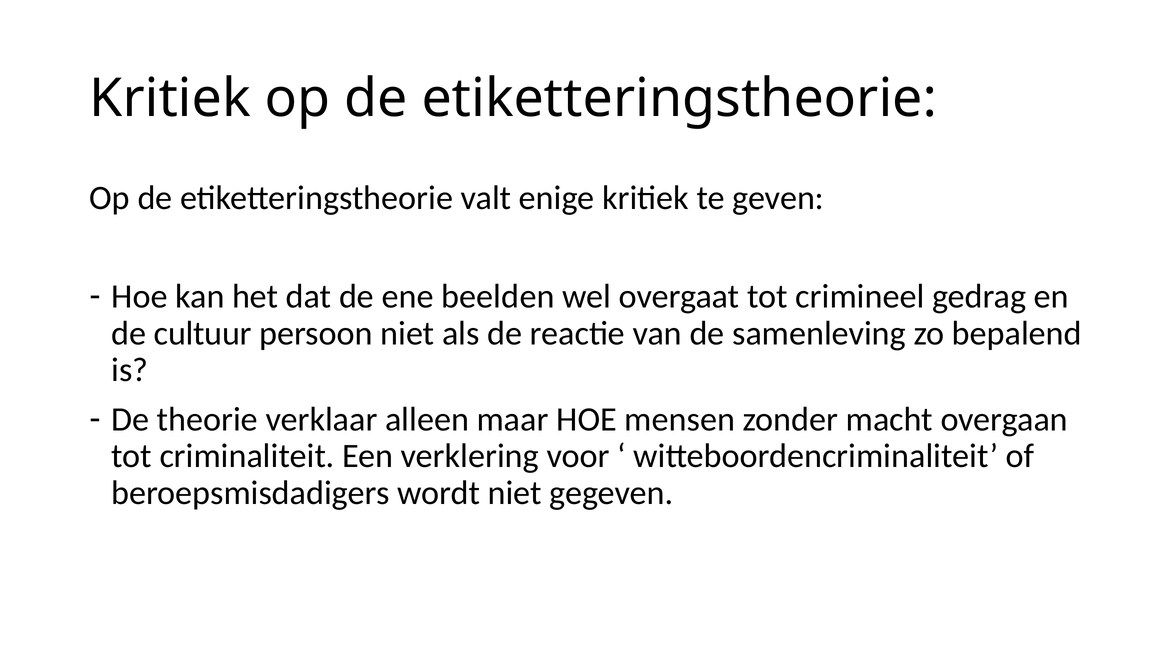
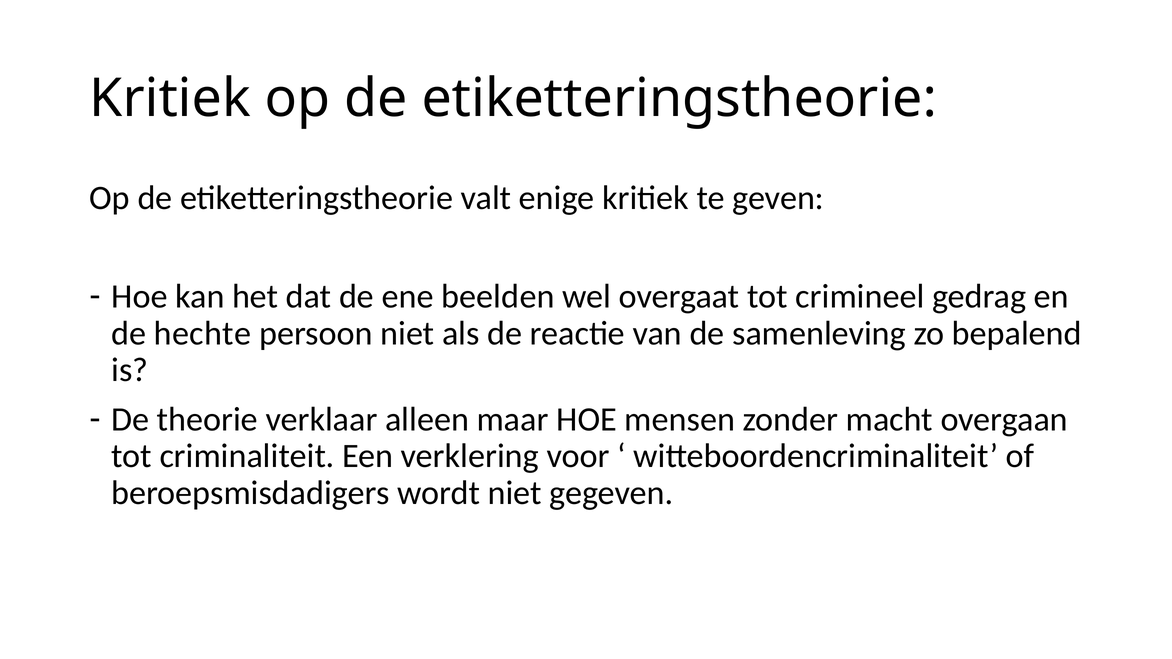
cultuur: cultuur -> hechte (203, 333)
